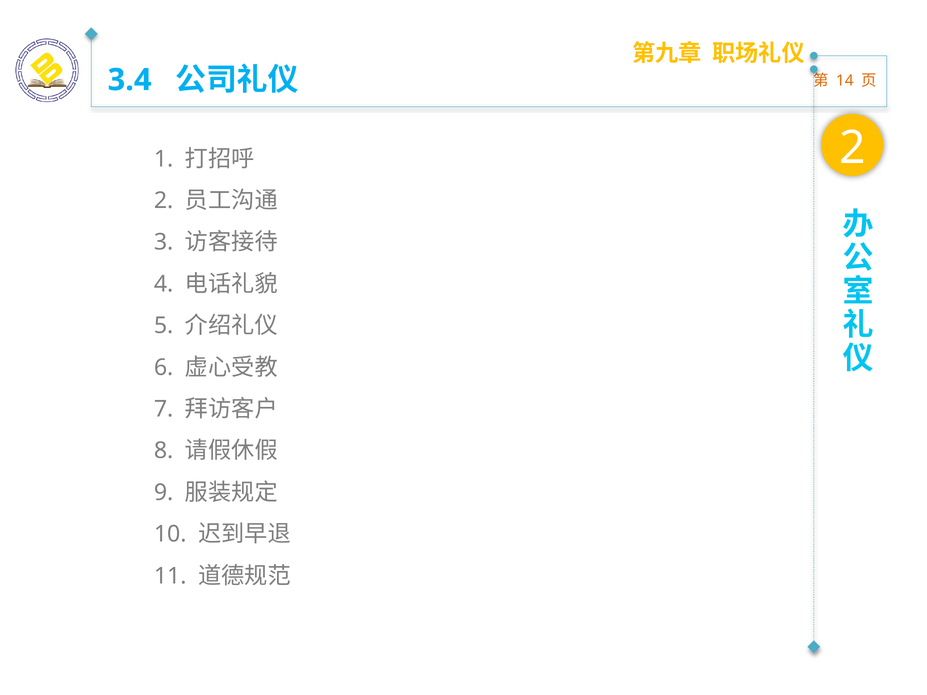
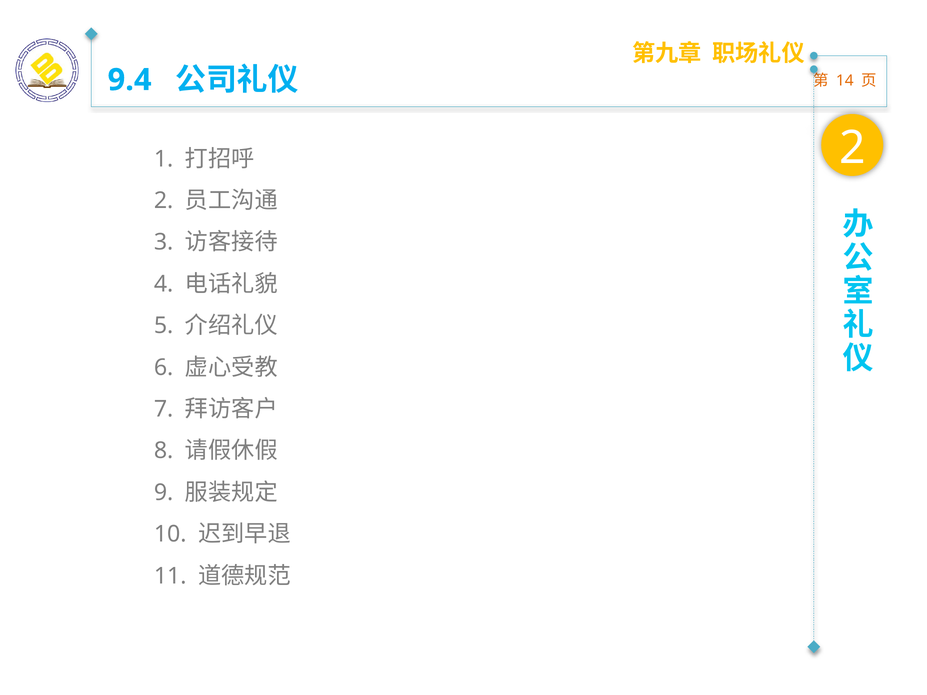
3.4: 3.4 -> 9.4 (130, 80)
